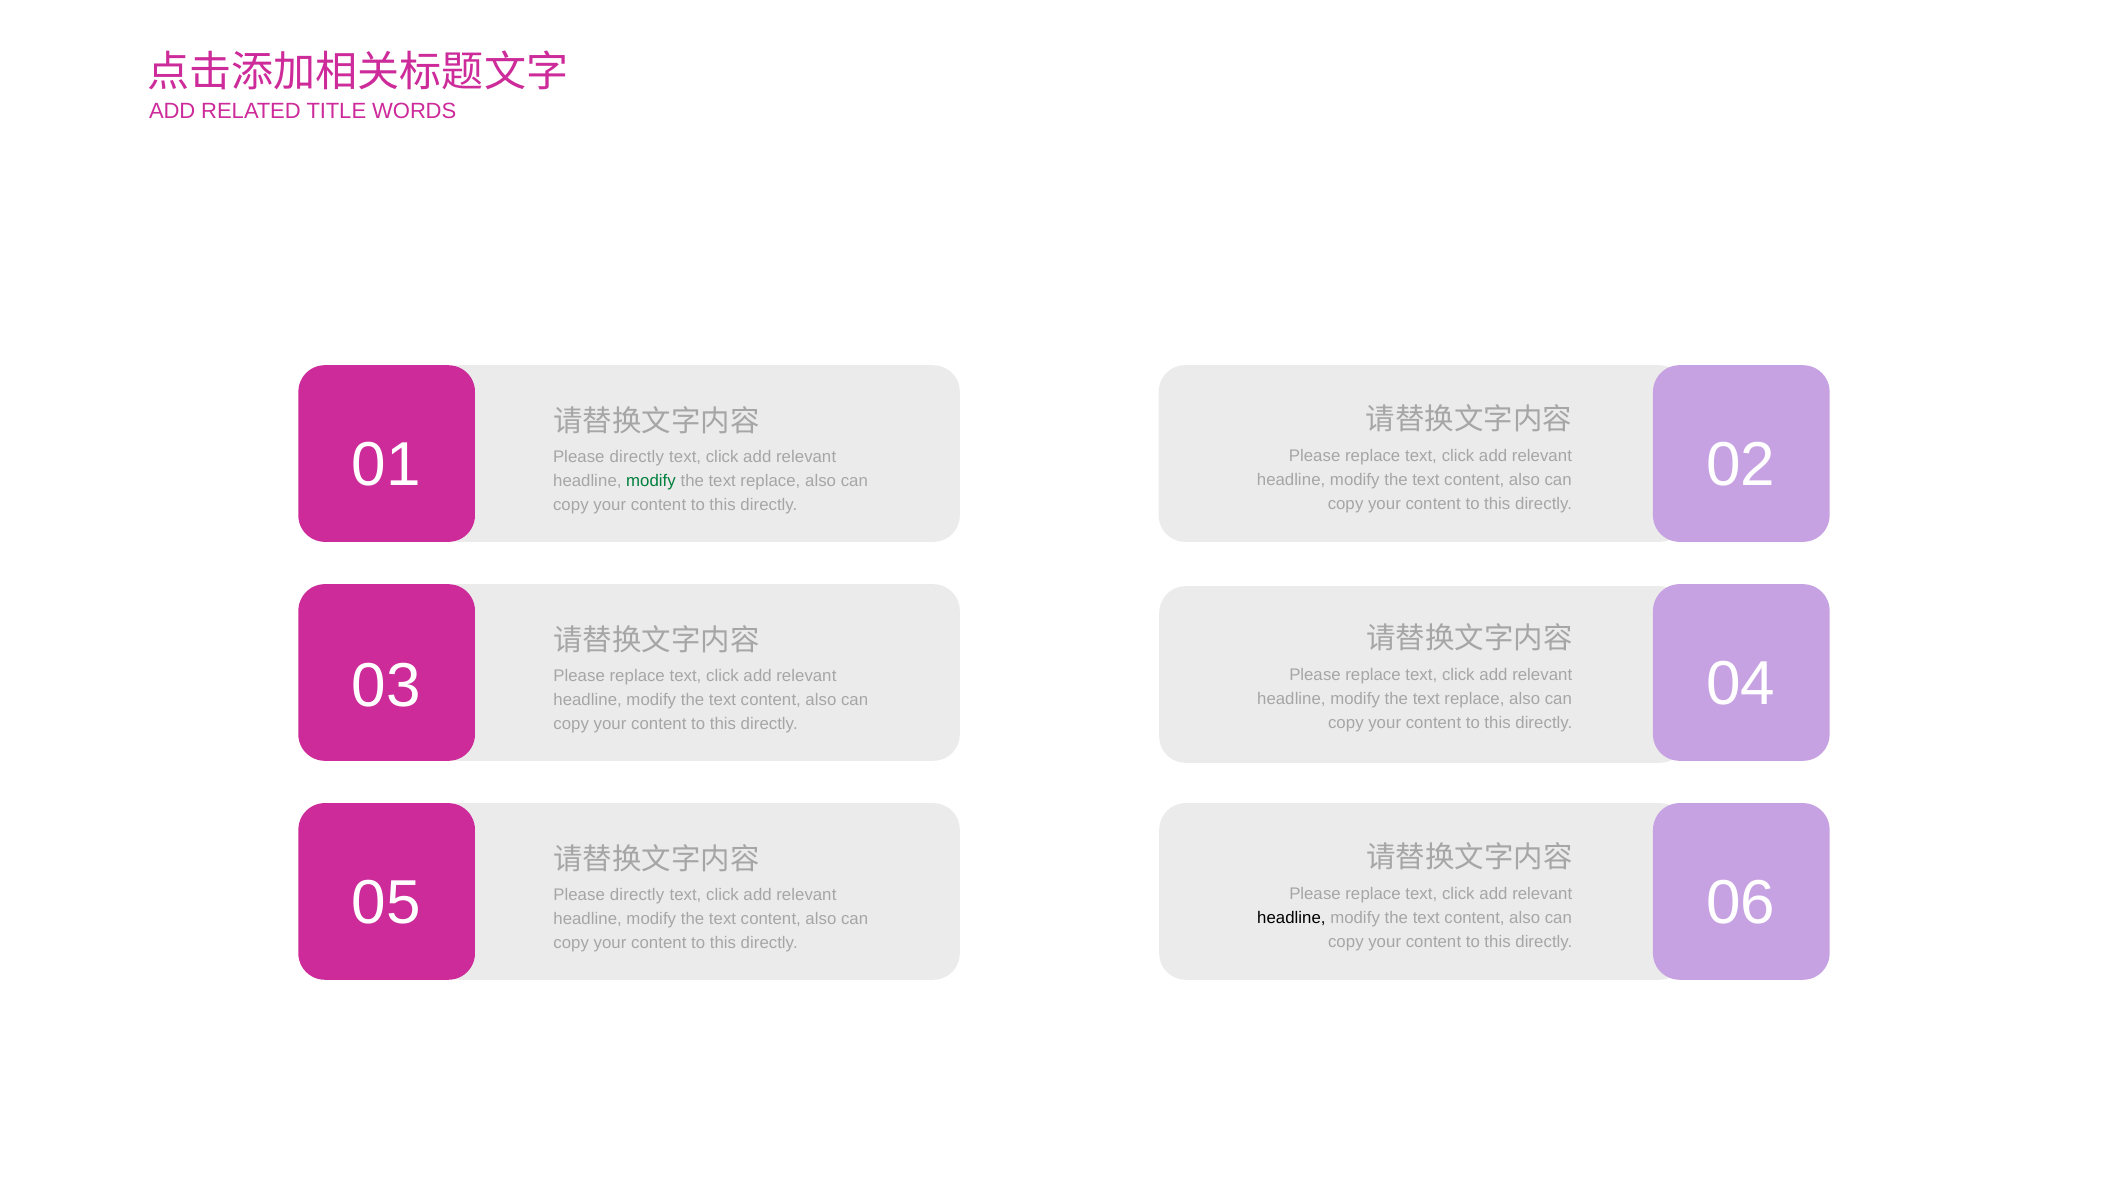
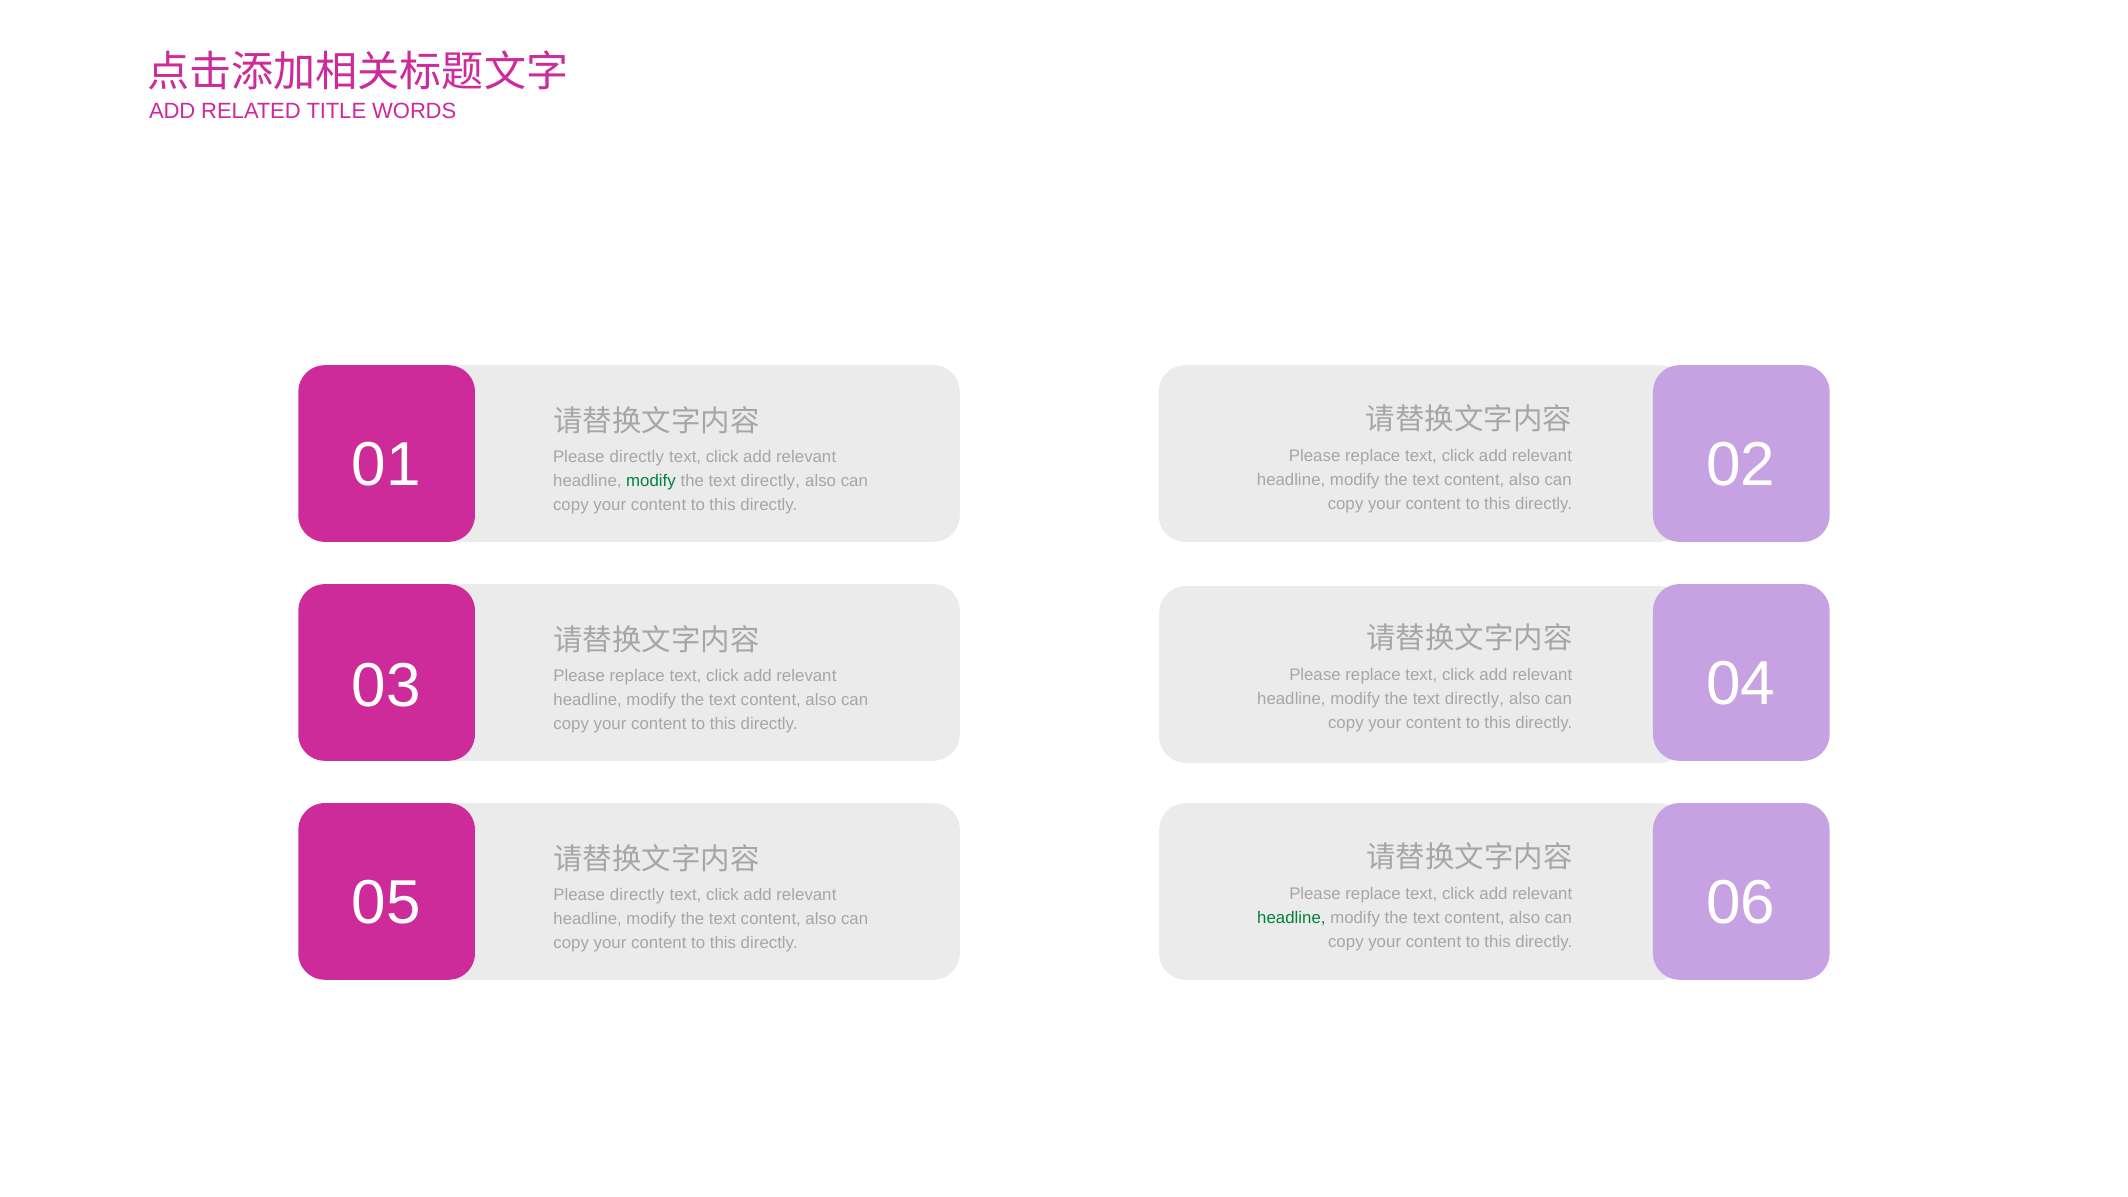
replace: replace -> directly (770, 481)
replace: replace -> directly (1474, 699)
headline colour: black -> green (1291, 918)
